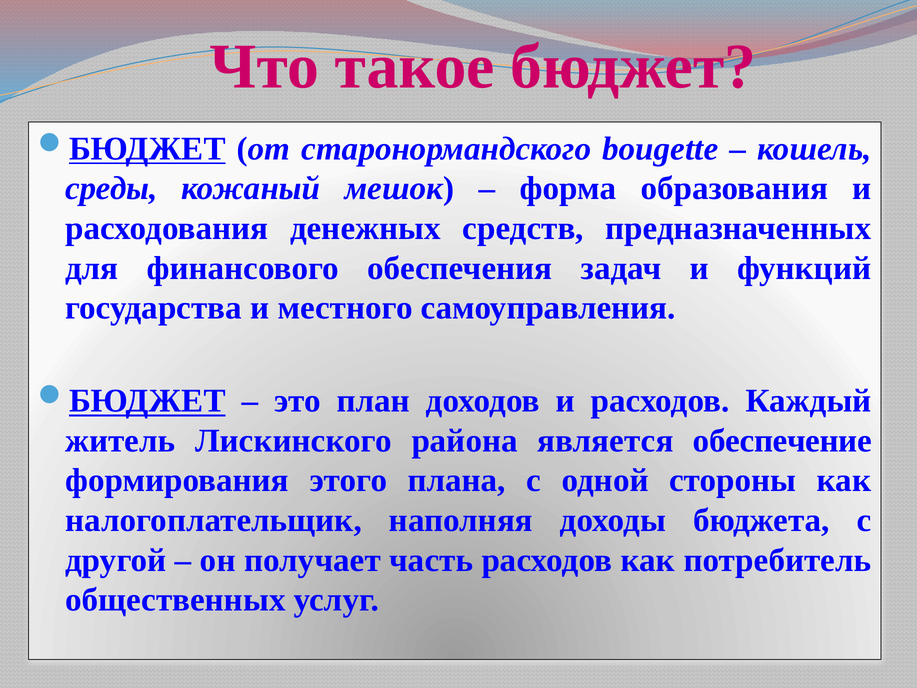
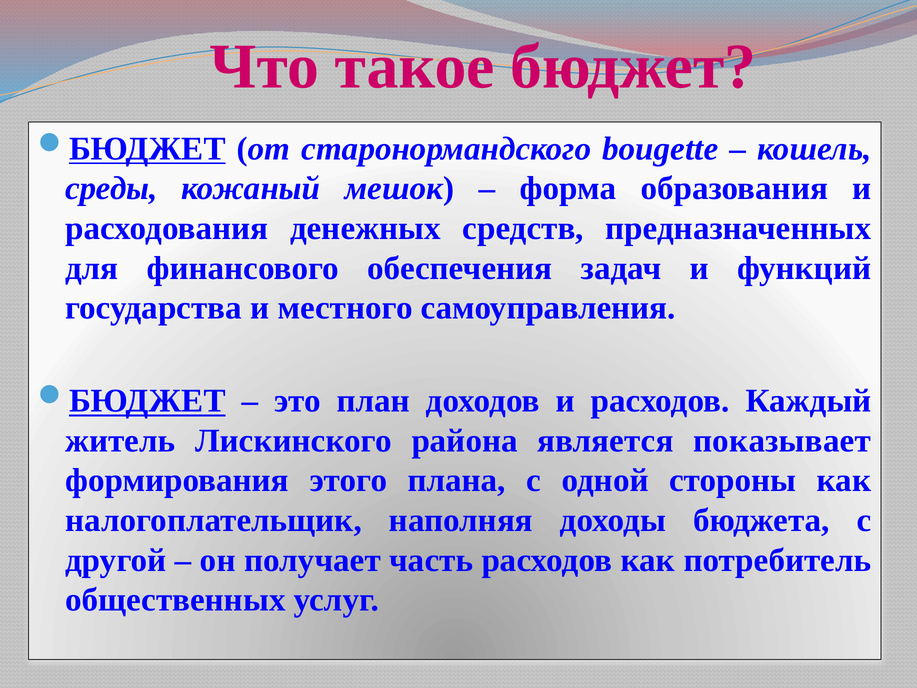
обеспечение: обеспечение -> показывает (782, 440)
